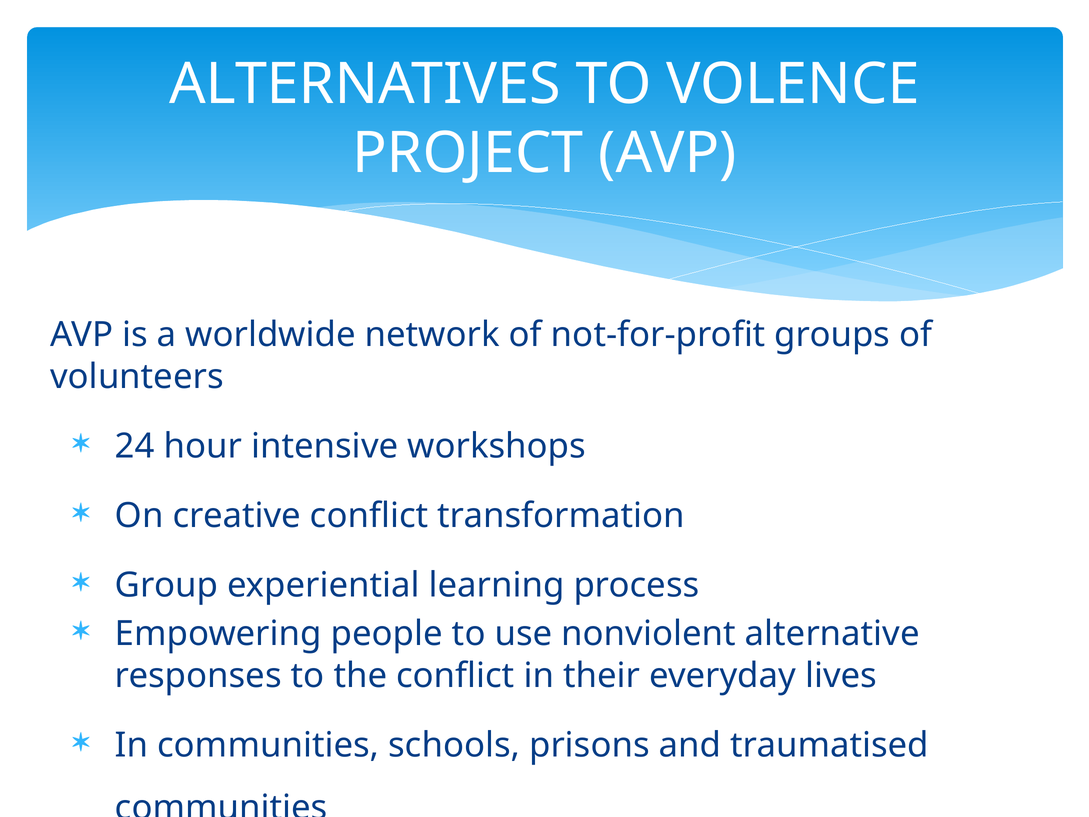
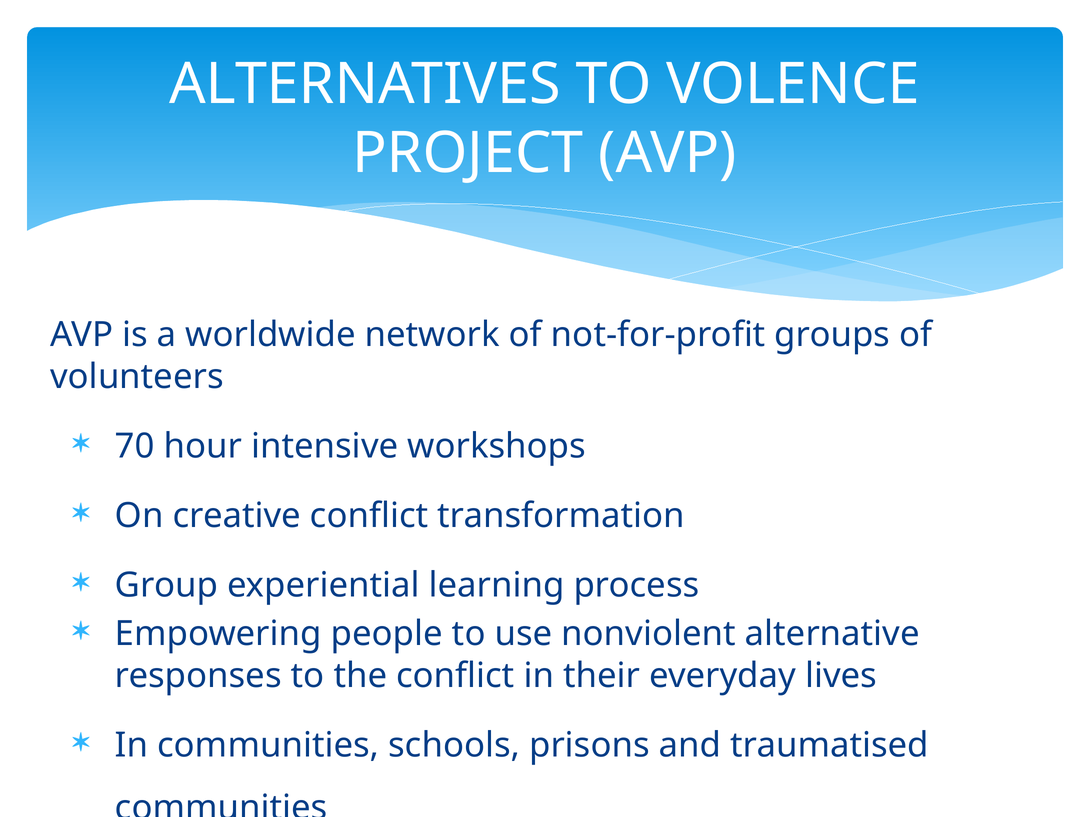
24: 24 -> 70 (135, 446)
